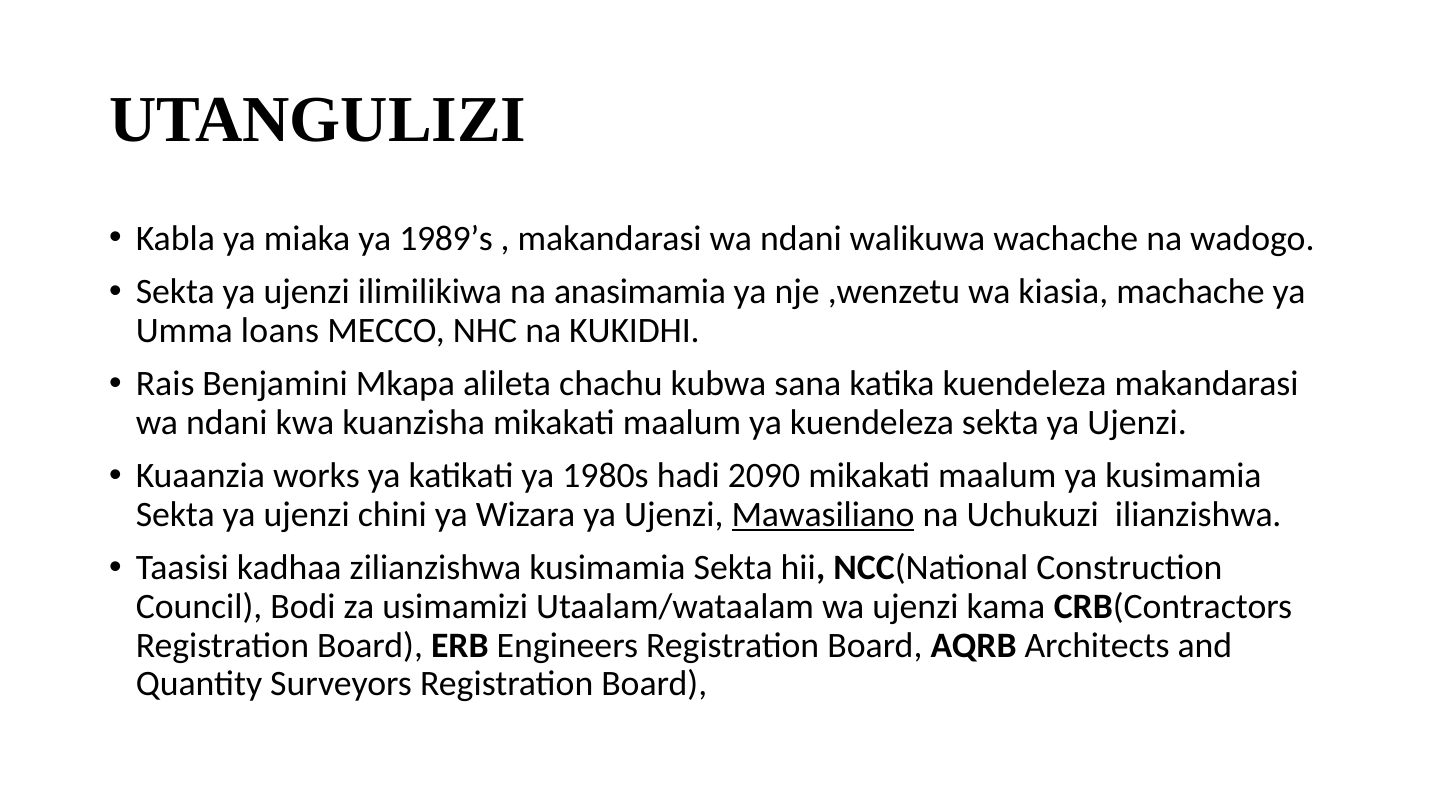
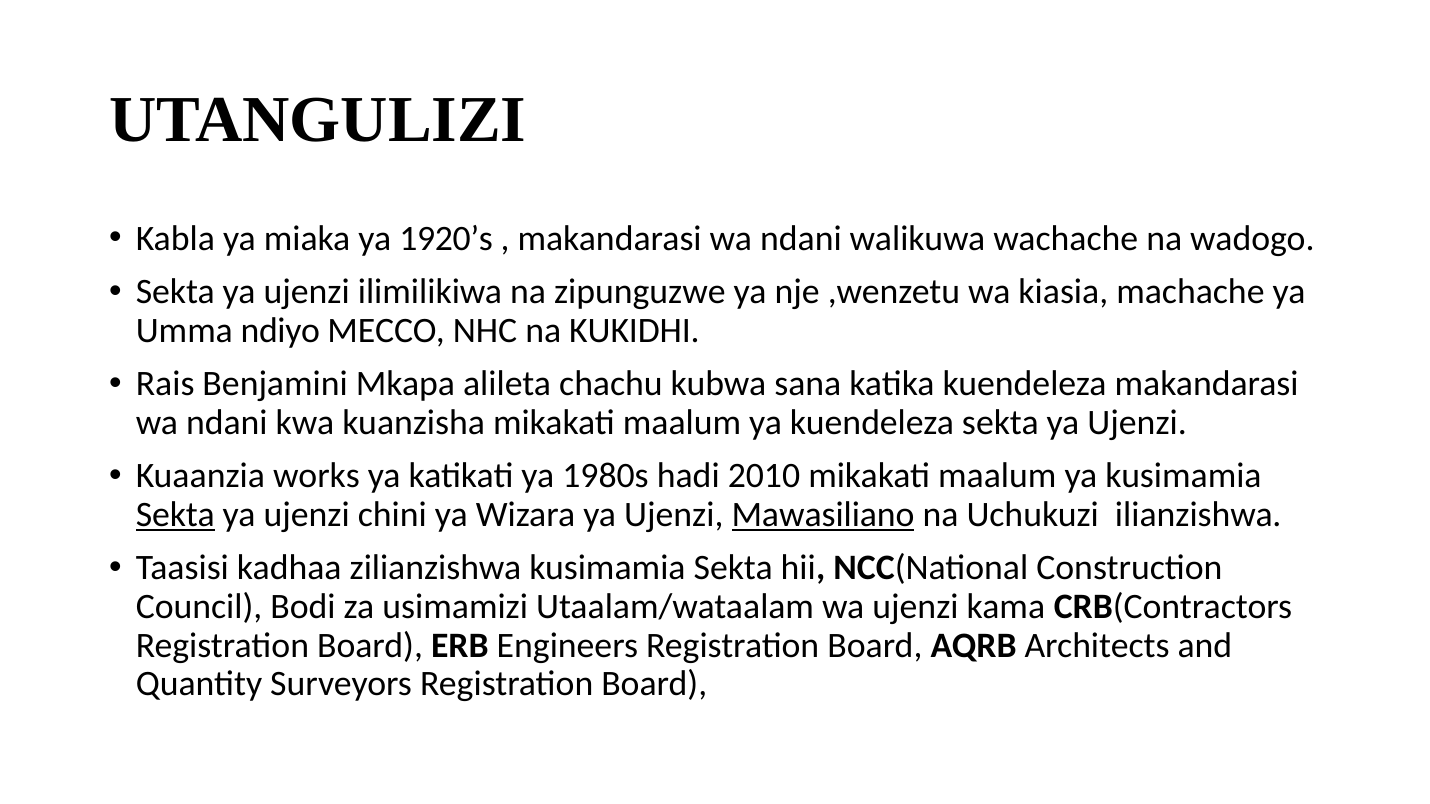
1989’s: 1989’s -> 1920’s (446, 239)
anasimamia: anasimamia -> zipunguzwe (640, 292)
loans: loans -> ndiyo (280, 331)
2090: 2090 -> 2010 (764, 476)
Sekta underline: none -> present (175, 515)
